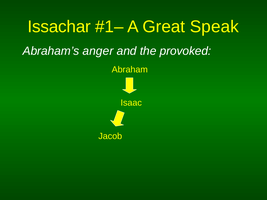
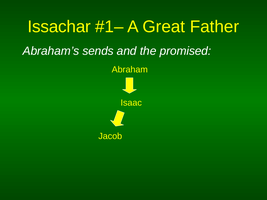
Speak: Speak -> Father (214, 27)
anger: anger -> sends (98, 51)
provoked: provoked -> promised (185, 51)
